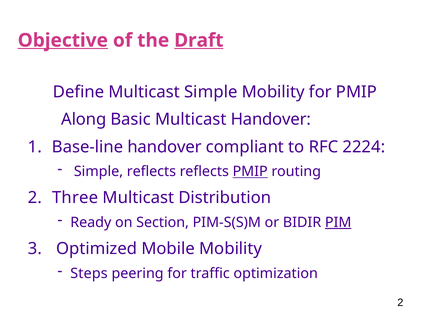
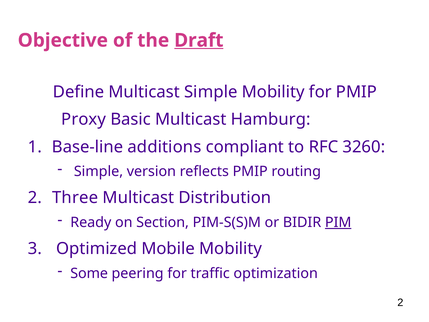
Objective underline: present -> none (63, 40)
Along: Along -> Proxy (84, 119)
Multicast Handover: Handover -> Hamburg (271, 119)
Base-line handover: handover -> additions (164, 147)
2224: 2224 -> 3260 (364, 147)
Simple reflects: reflects -> version (151, 171)
PMIP underline: present -> none (250, 171)
Steps: Steps -> Some (89, 273)
